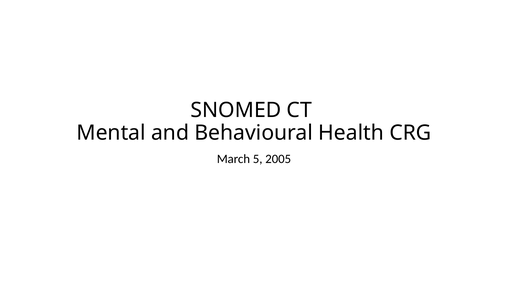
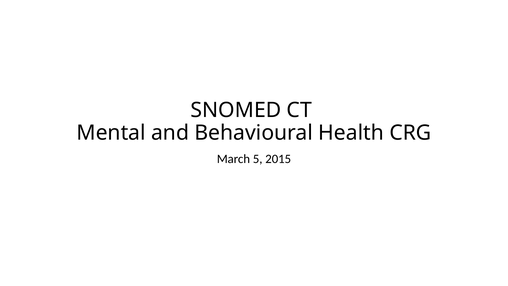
2005: 2005 -> 2015 (278, 159)
